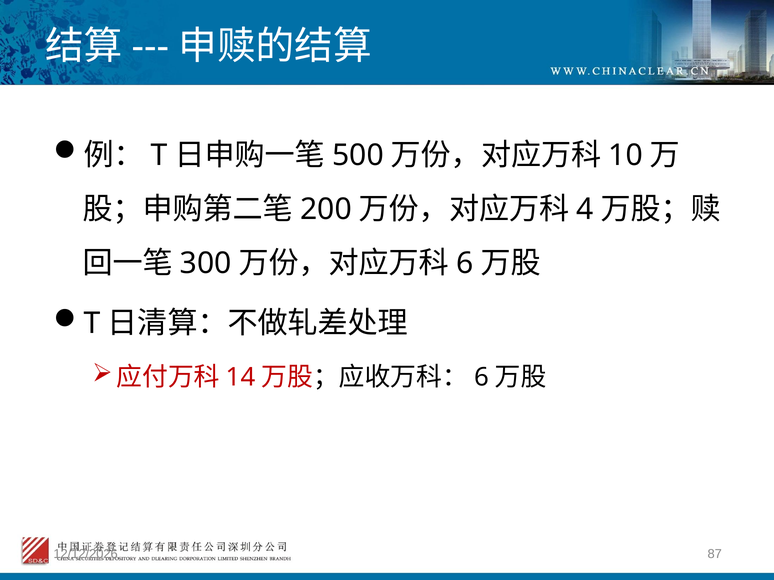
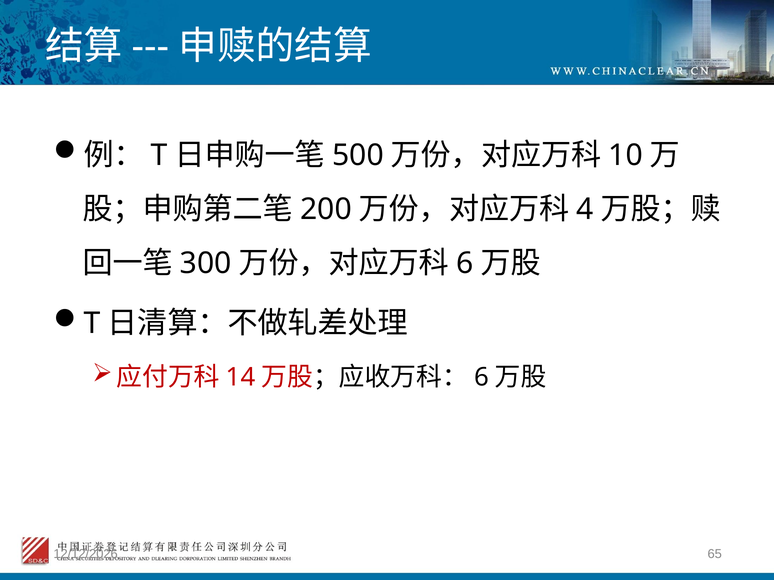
87: 87 -> 65 (715, 554)
